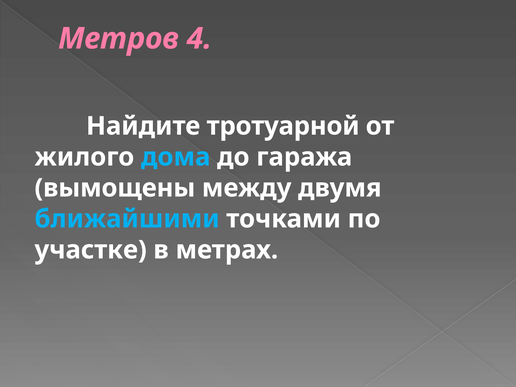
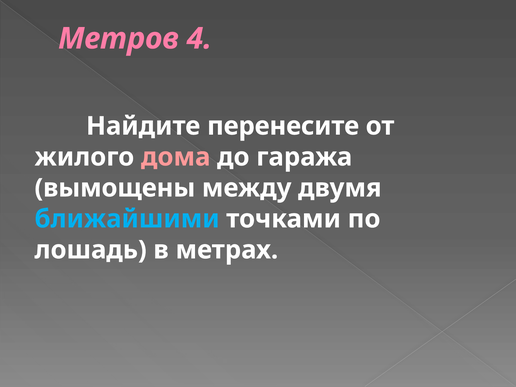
тротуарной: тротуарной -> перенесите (283, 126)
дома colour: light blue -> pink (176, 157)
участке: участке -> лошадь (91, 250)
